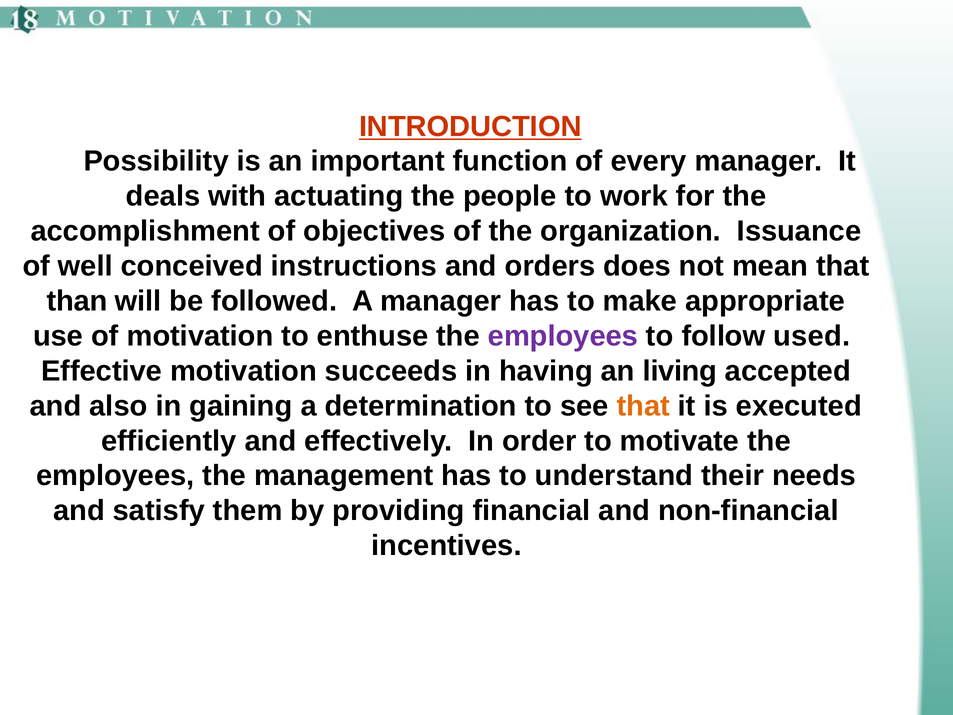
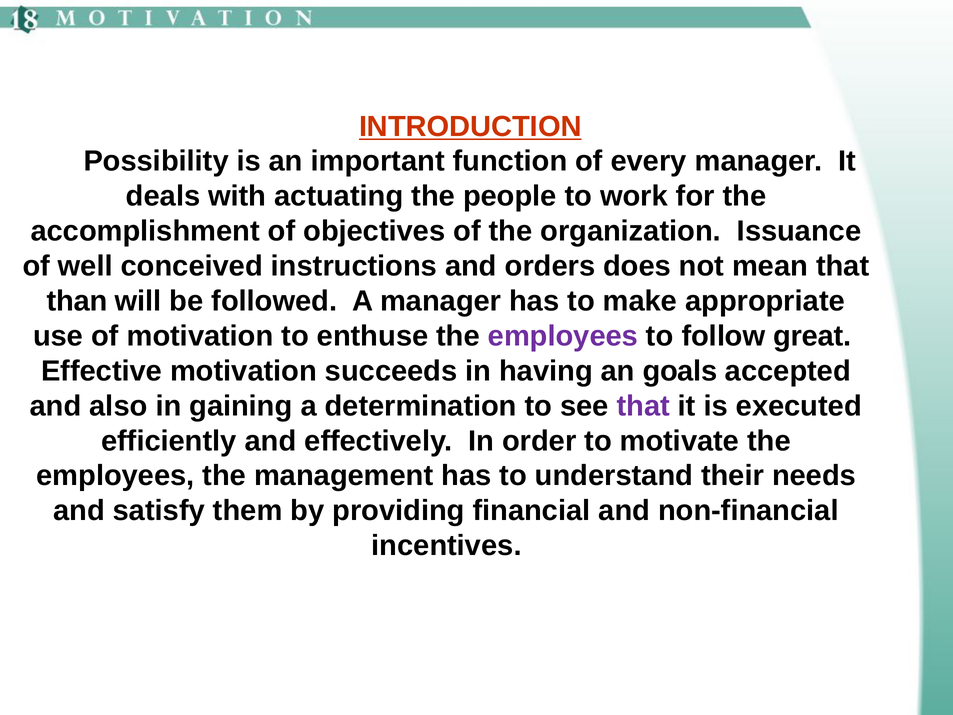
used: used -> great (812, 336)
living: living -> goals (680, 371)
that colour: orange -> purple (643, 406)
